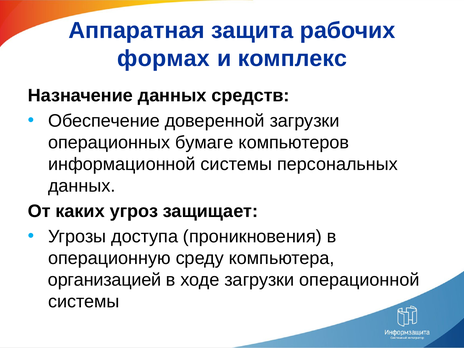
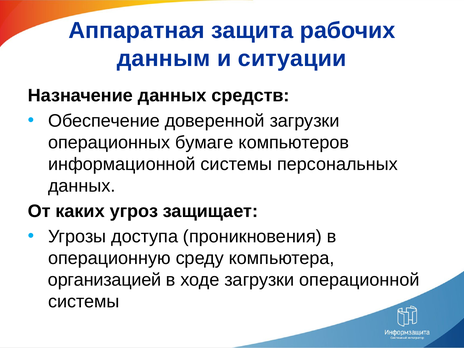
формах: формах -> данным (164, 58)
комплекс: комплекс -> ситуации (292, 58)
